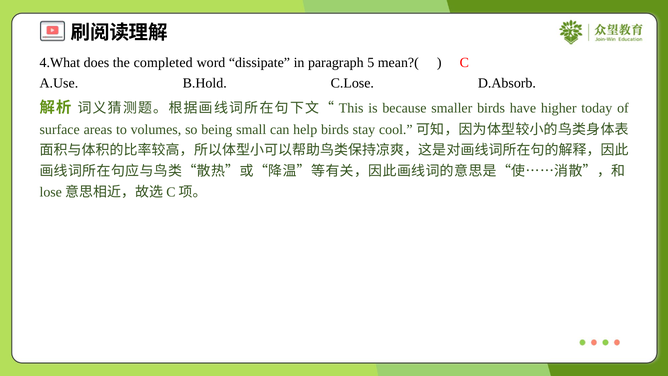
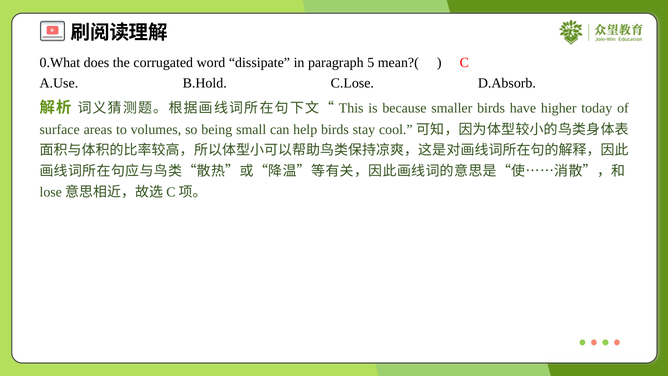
4.What: 4.What -> 0.What (60, 63)
completed: completed -> corrugated (163, 63)
